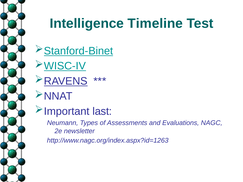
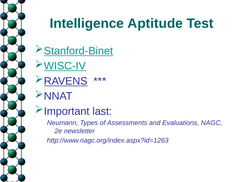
Timeline: Timeline -> Aptitude (155, 23)
